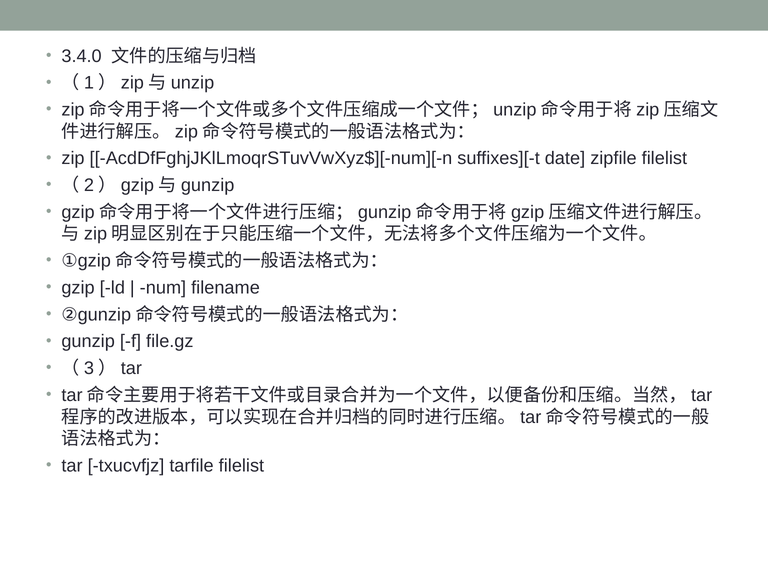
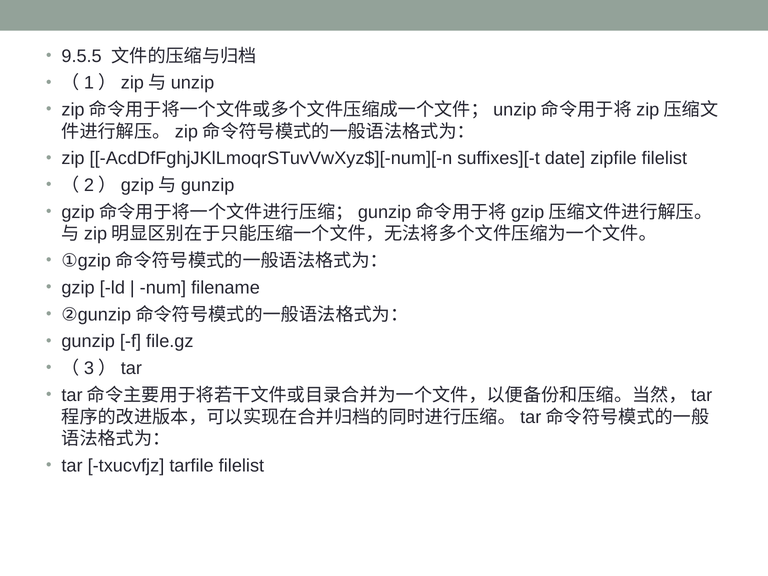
3.4.0: 3.4.0 -> 9.5.5 (82, 56)
